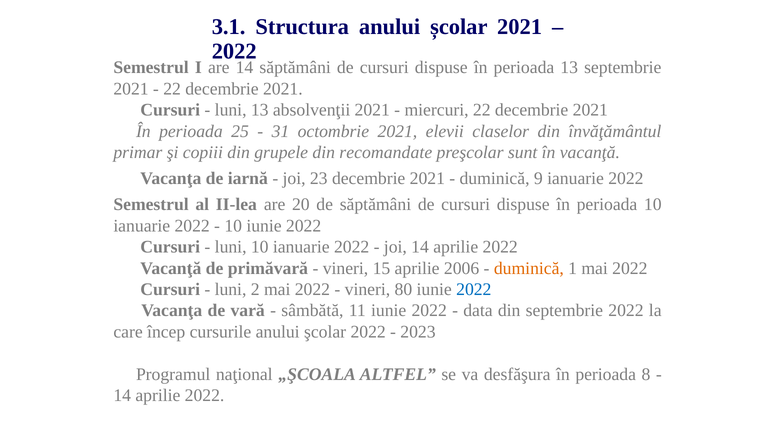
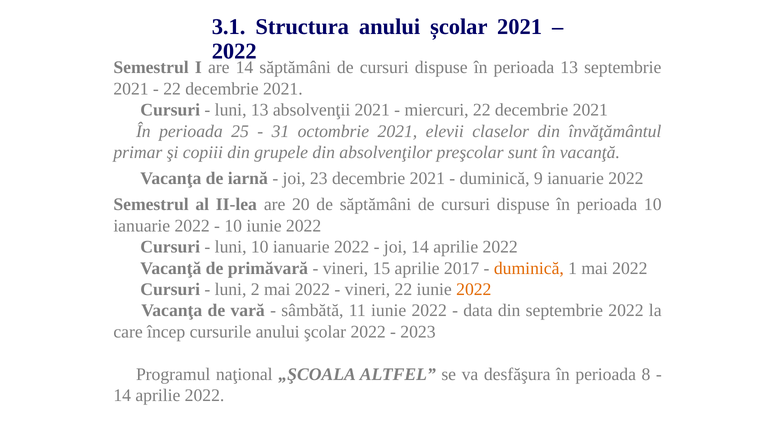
recomandate: recomandate -> absolvenţilor (386, 152)
2006: 2006 -> 2017 (462, 268)
vineri 80: 80 -> 22 (403, 289)
2022 colour: blue -> orange (474, 289)
